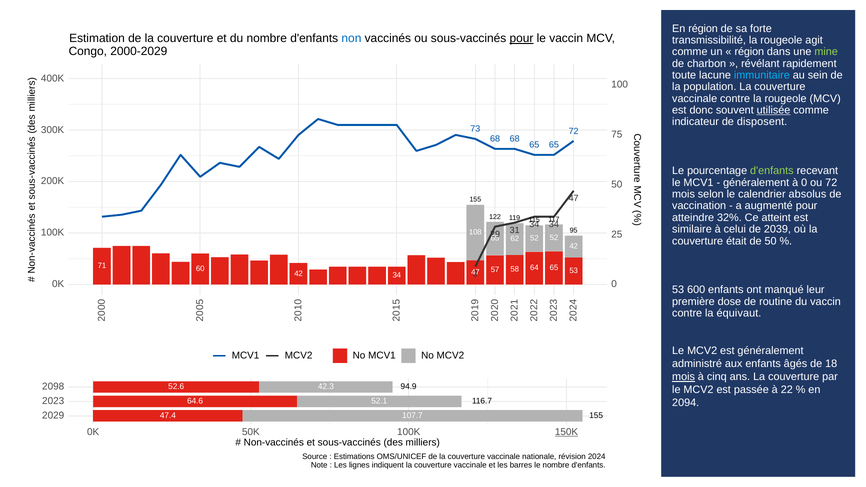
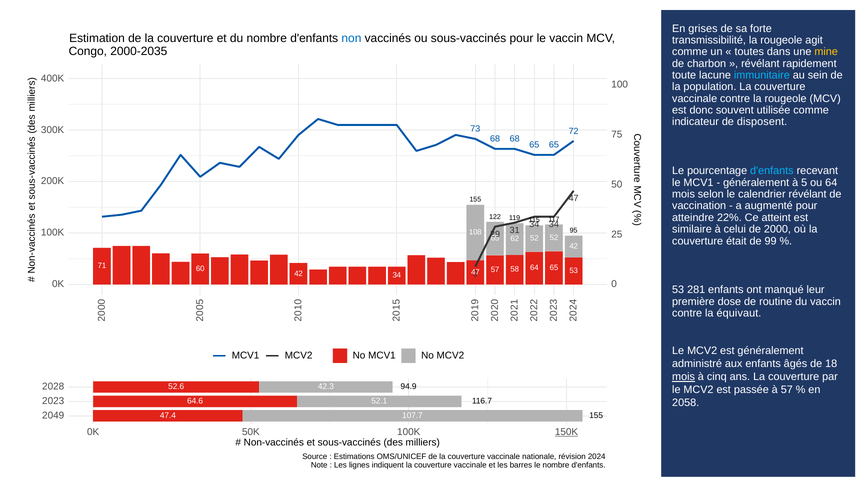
En région: région -> grises (703, 28)
pour underline: present -> none (521, 38)
2000-2029: 2000-2029 -> 2000-2035 (139, 51)
région: région -> toutes (749, 52)
mine colour: light green -> yellow (826, 52)
utilisée underline: present -> none (774, 110)
d'enfants colour: light green -> light blue (772, 171)
à 0: 0 -> 5 (804, 183)
ou 72: 72 -> 64 (831, 183)
calendrier absolus: absolus -> révélant (808, 194)
32%: 32% -> 22% (729, 218)
2039: 2039 -> 2000 (777, 229)
de 50: 50 -> 99 (771, 241)
600: 600 -> 281 (696, 290)
2098: 2098 -> 2028 (53, 387)
à 22: 22 -> 57 (787, 390)
2094: 2094 -> 2058 (686, 403)
2029: 2029 -> 2049 (53, 416)
